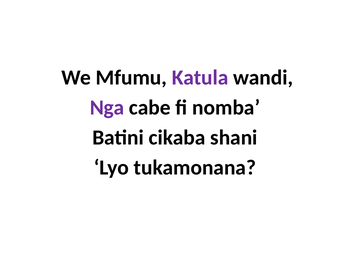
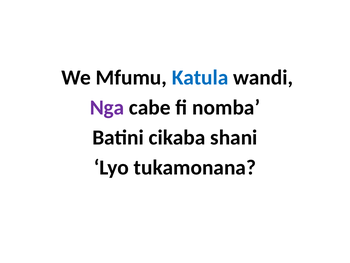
Katula colour: purple -> blue (200, 77)
